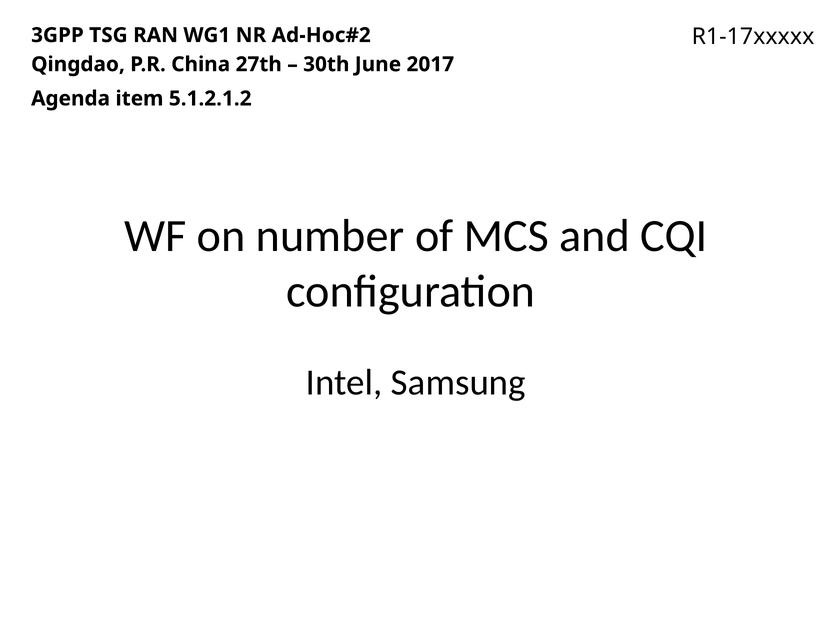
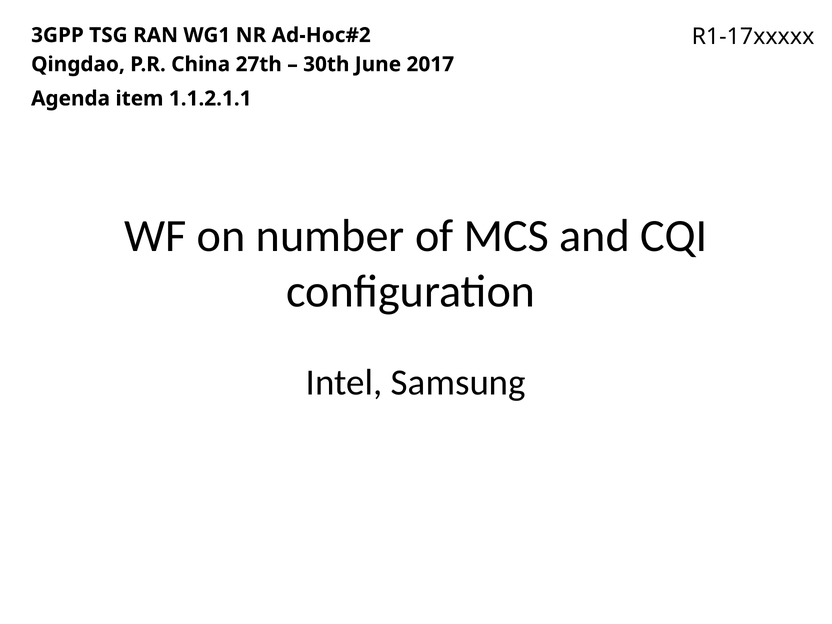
5.1.2.1.2: 5.1.2.1.2 -> 1.1.2.1.1 (210, 99)
